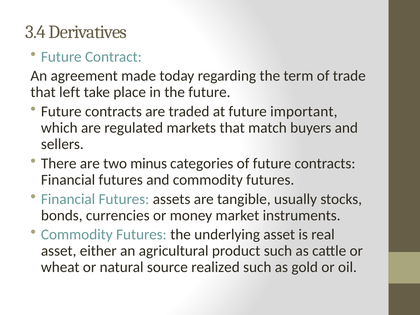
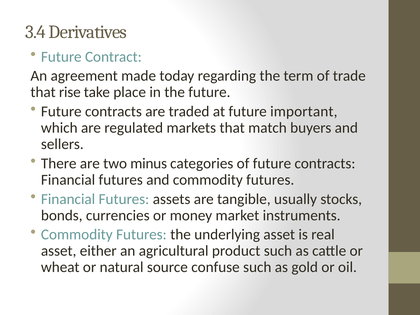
left: left -> rise (70, 92)
realized: realized -> confuse (215, 267)
